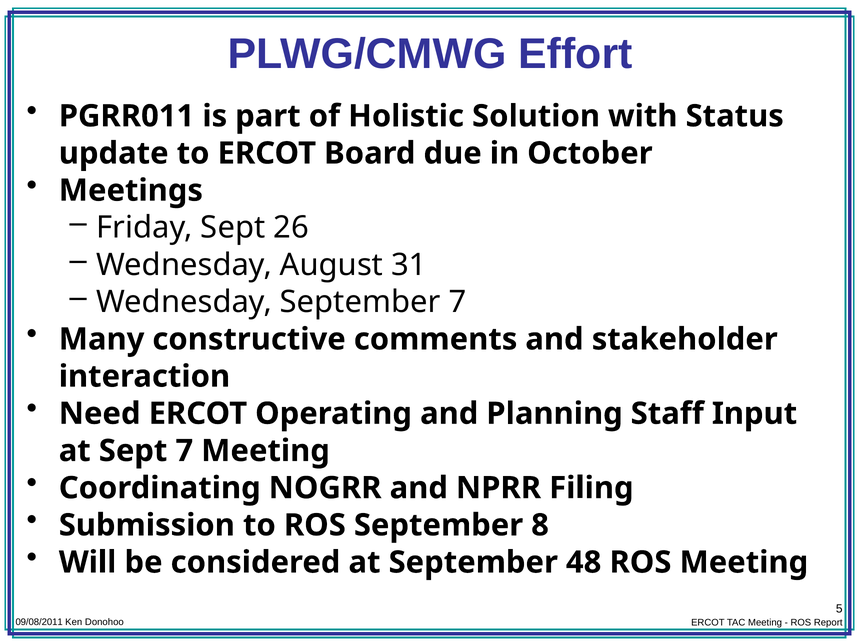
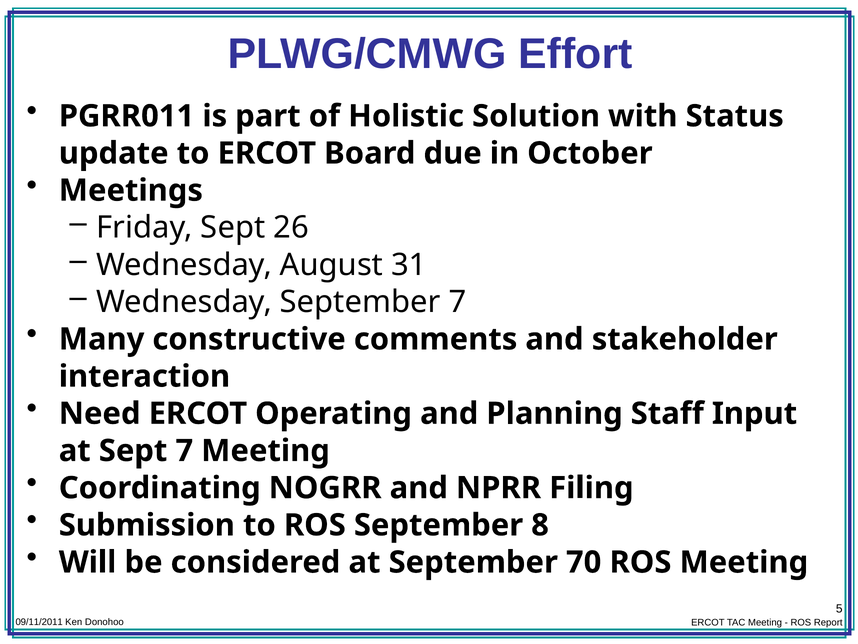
48: 48 -> 70 (584, 562)
09/08/2011: 09/08/2011 -> 09/11/2011 (39, 622)
